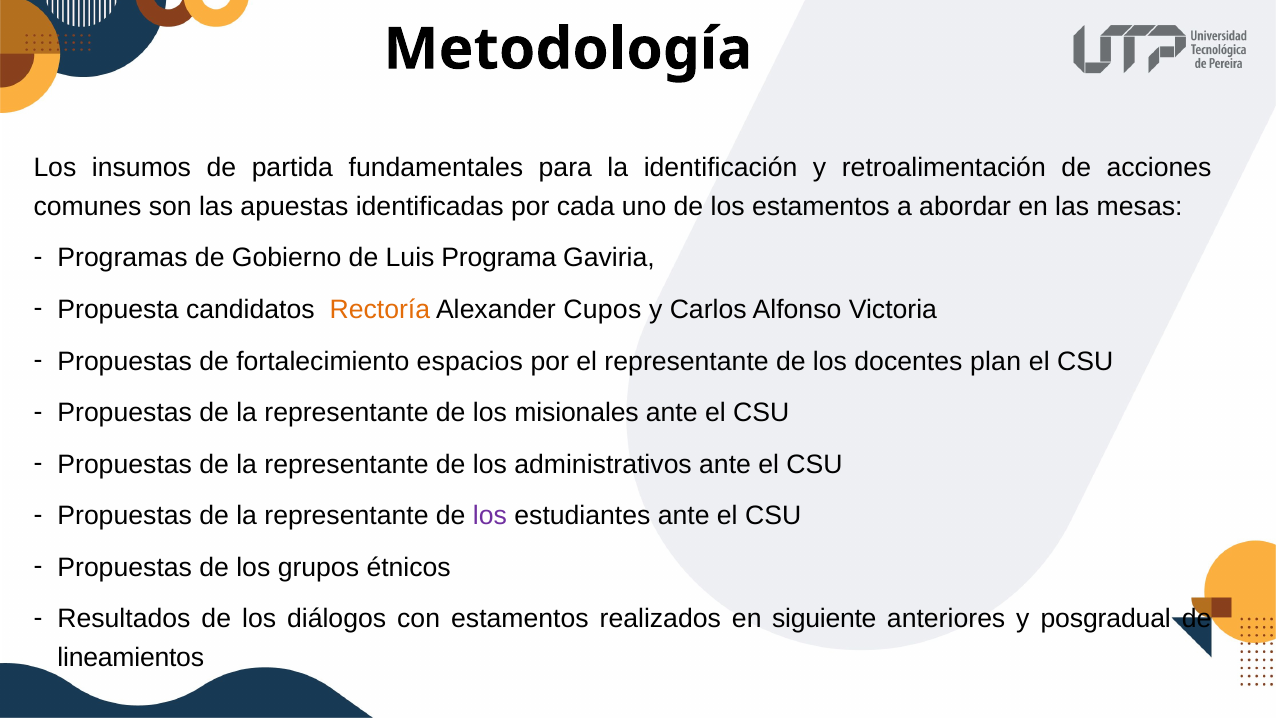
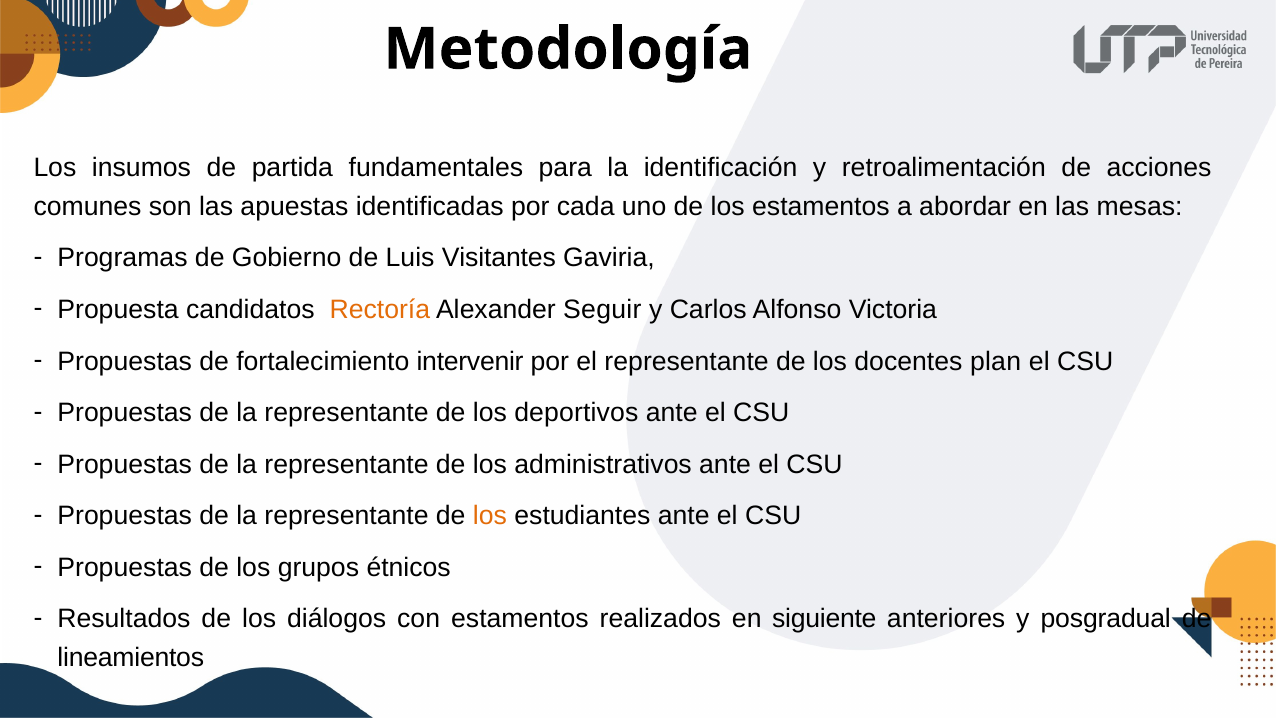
Programa: Programa -> Visitantes (499, 258)
Cupos: Cupos -> Seguir (602, 310)
espacios: espacios -> intervenir (470, 361)
misionales: misionales -> deportivos (576, 413)
los colour: purple -> orange (490, 516)
